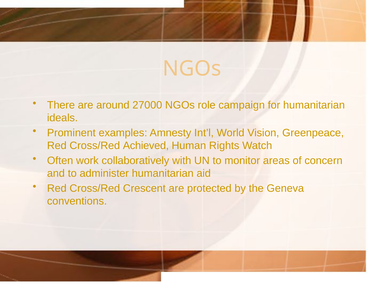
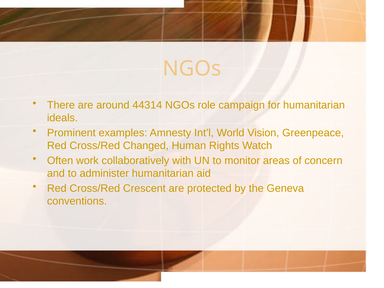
27000: 27000 -> 44314 (147, 105)
Achieved: Achieved -> Changed (146, 146)
